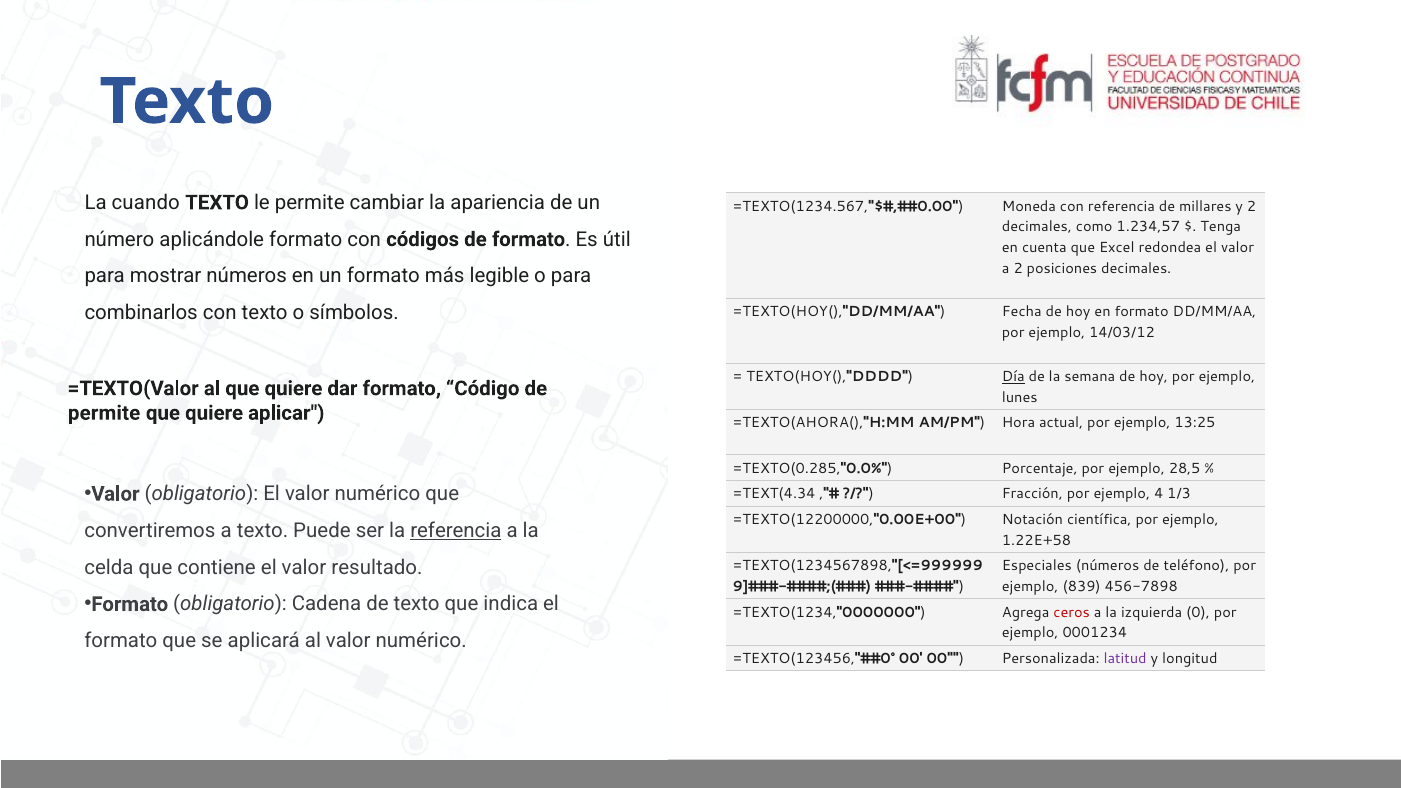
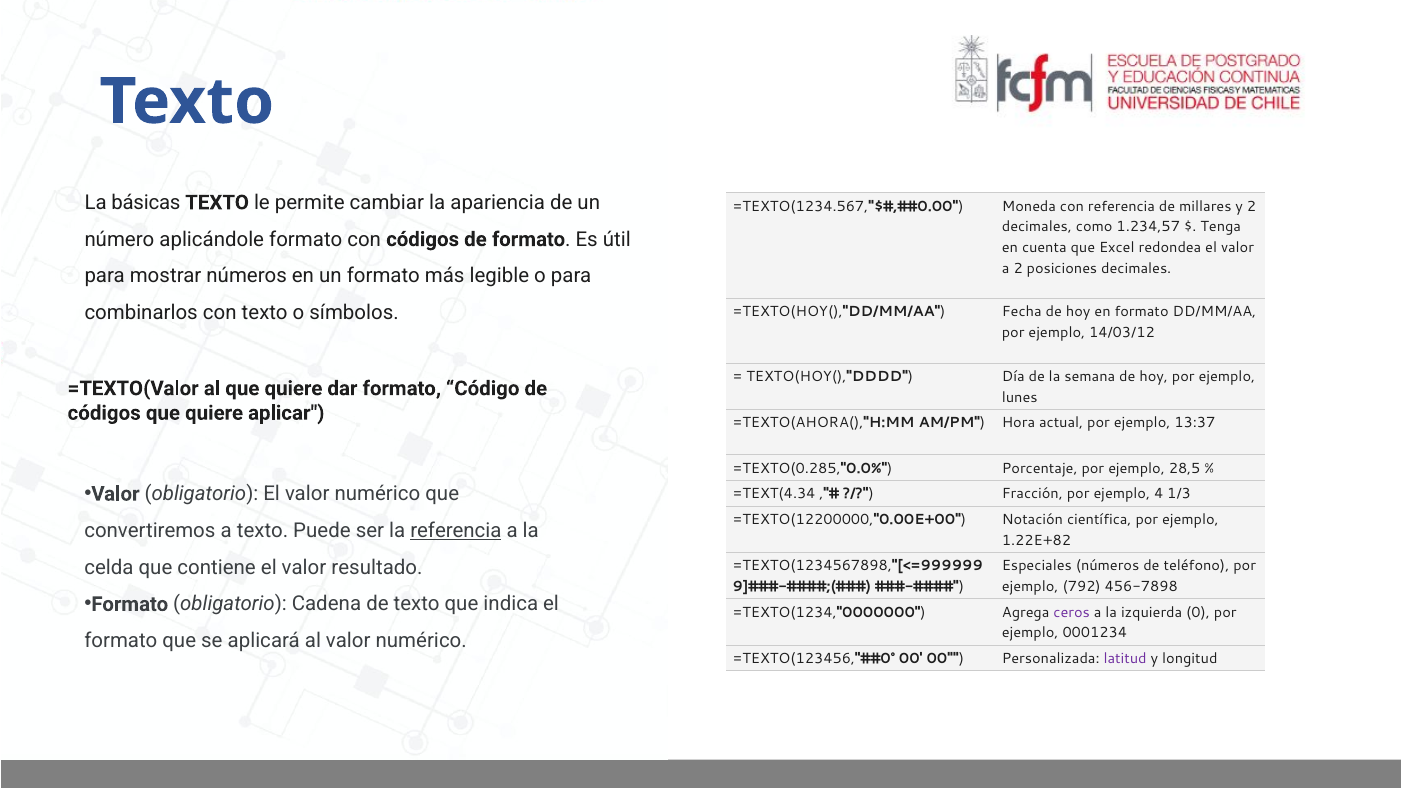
cuando: cuando -> básicas (146, 203)
Día underline: present -> none (1013, 377)
permite: permite -> códigos (104, 413)
13:25: 13:25 -> 13:37 (1195, 423)
1.22E+58: 1.22E+58 -> 1.22E+82 (1037, 540)
839: 839 -> 792 (1082, 587)
ceros colour: red -> purple (1072, 612)
